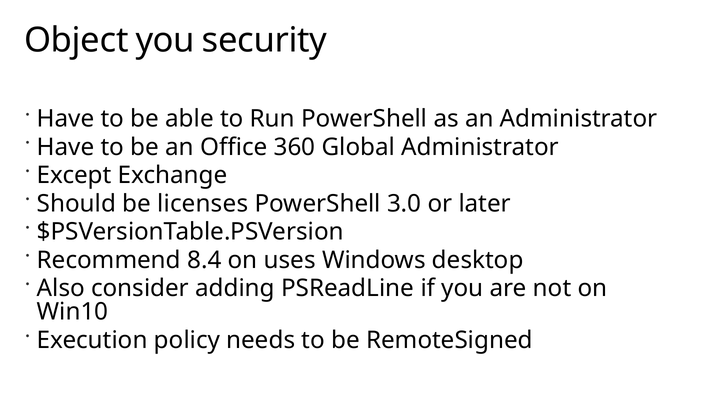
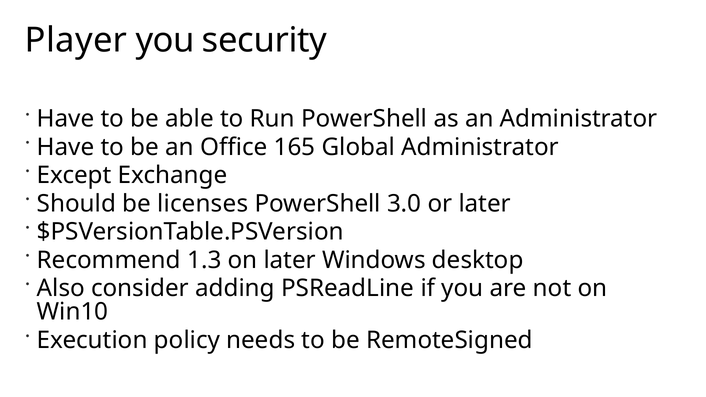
Object: Object -> Player (76, 41)
360: 360 -> 165 (294, 147)
8.4: 8.4 -> 1.3 (204, 260)
on uses: uses -> later (290, 260)
